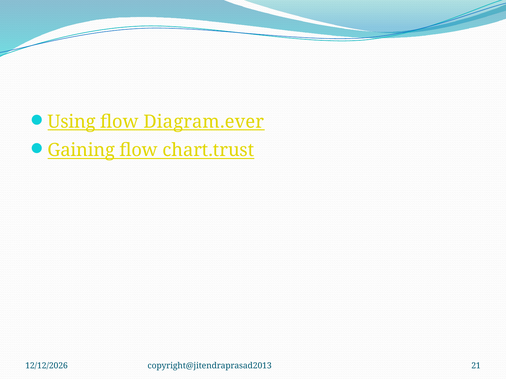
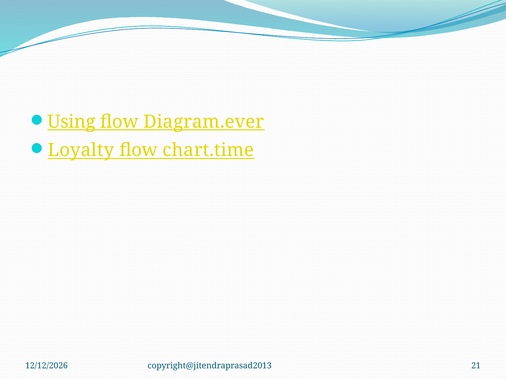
Gaining: Gaining -> Loyalty (81, 150)
chart.trust: chart.trust -> chart.time (208, 150)
